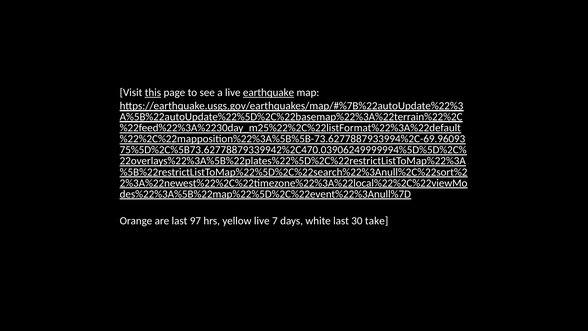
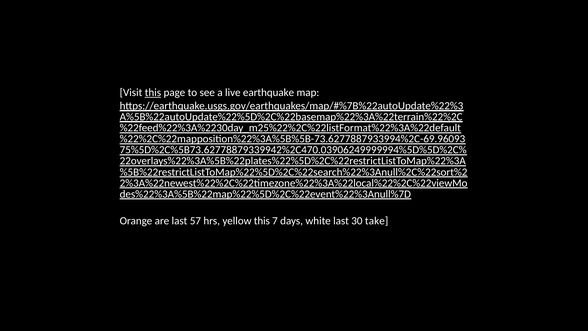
earthquake underline: present -> none (269, 93)
97: 97 -> 57 (195, 221)
yellow live: live -> this (262, 221)
